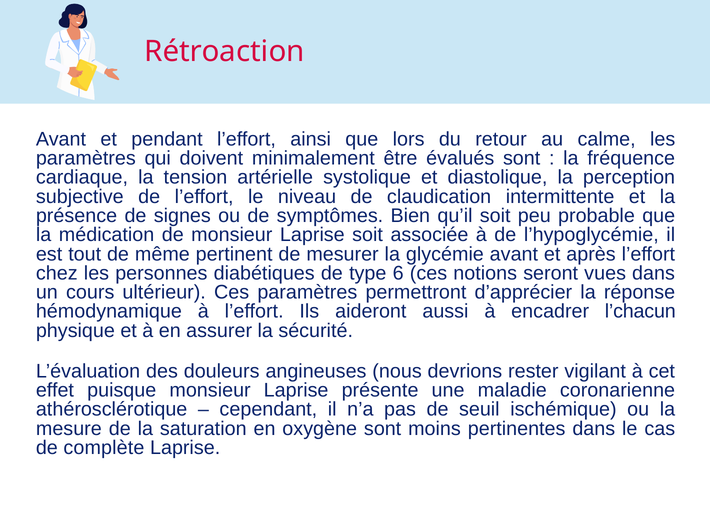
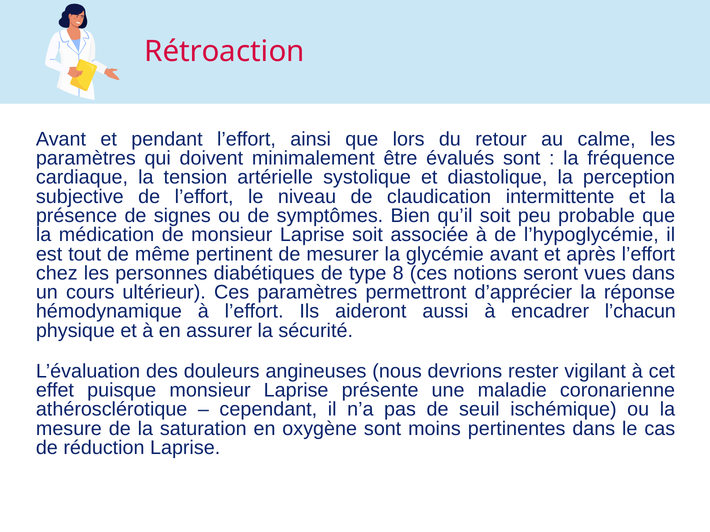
6: 6 -> 8 (398, 273)
complète: complète -> réduction (104, 448)
